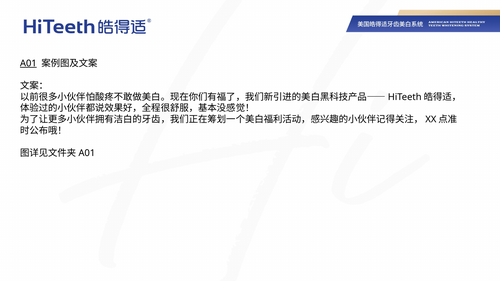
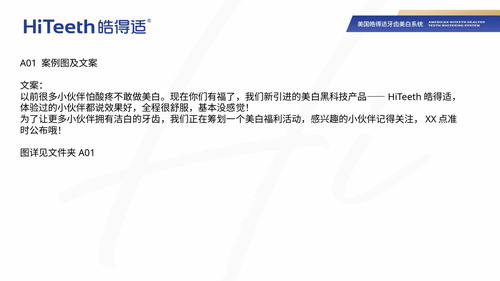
A01 underline: present -> none (28, 63)
